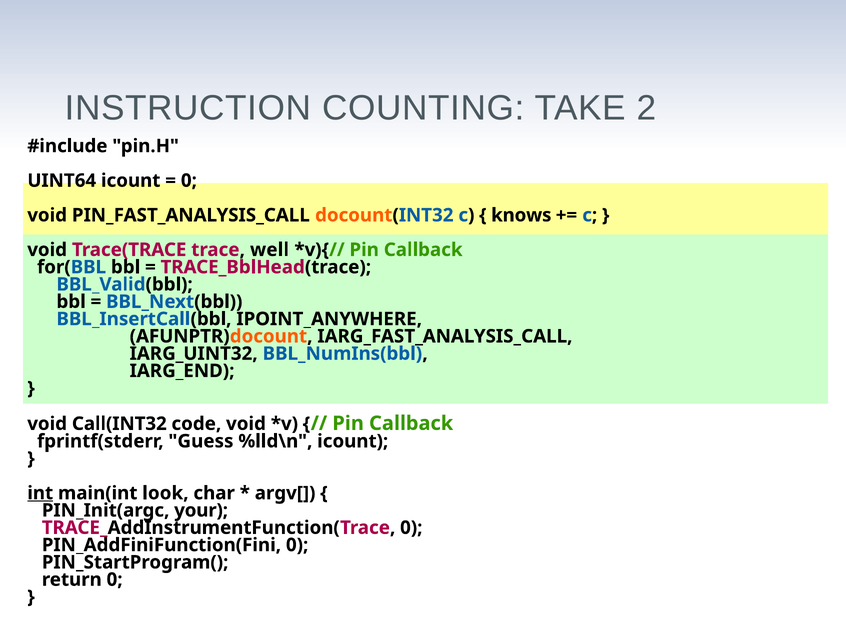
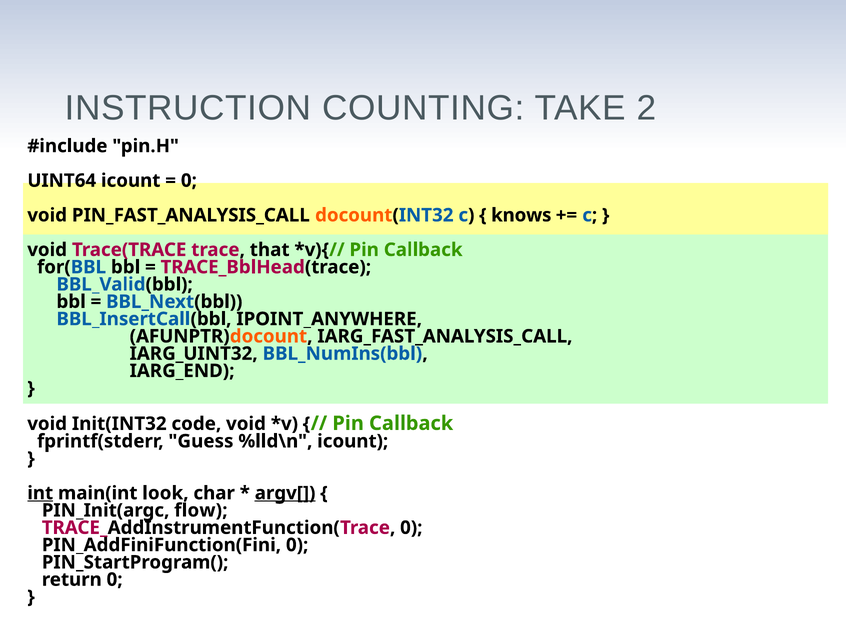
well: well -> that (270, 250)
Call(INT32: Call(INT32 -> Init(INT32 (119, 423)
argv[ underline: none -> present (285, 493)
your: your -> flow (201, 510)
